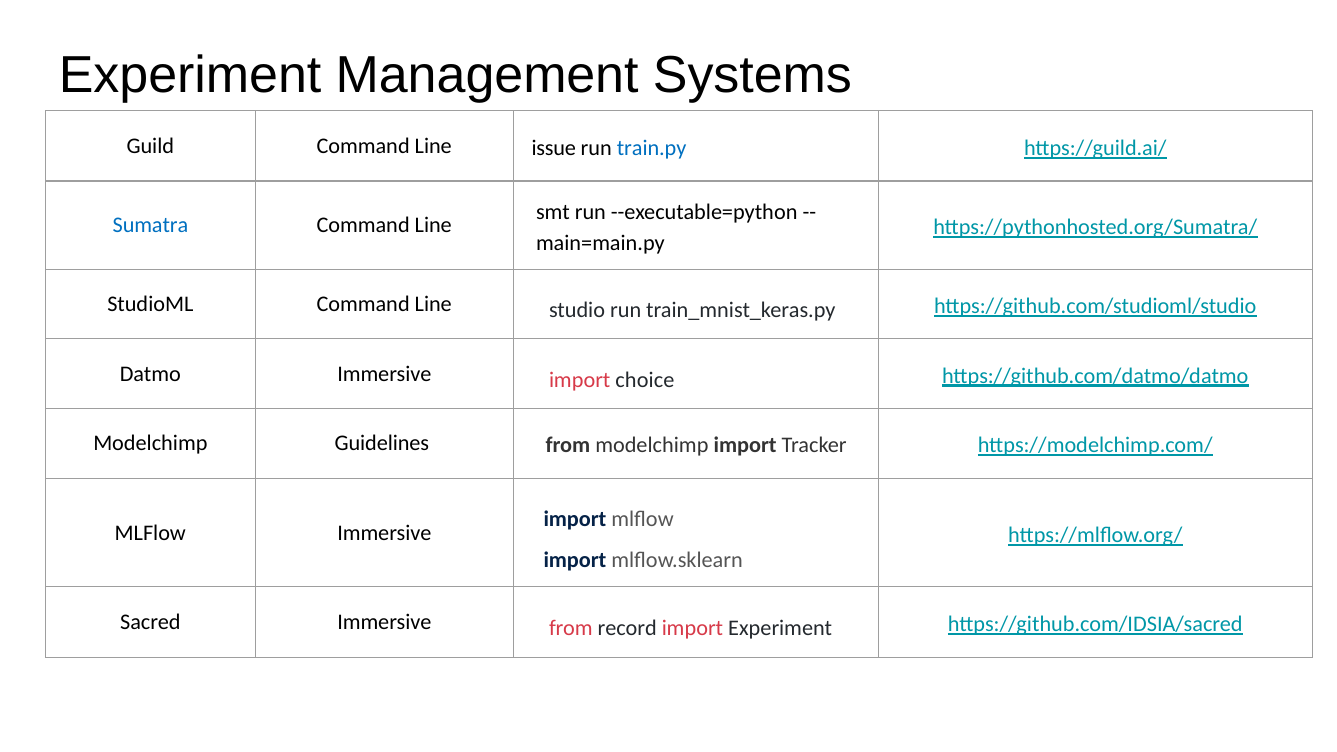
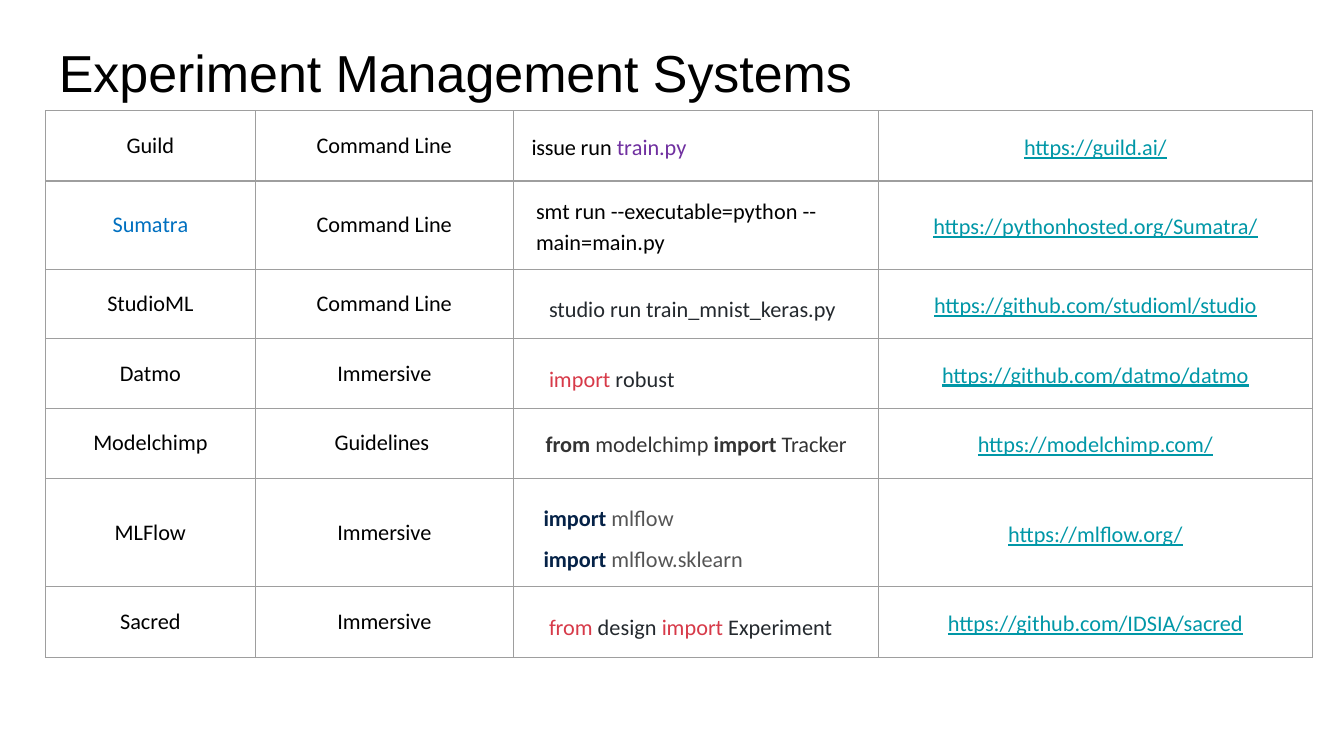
train.py colour: blue -> purple (652, 148)
choice: choice -> robust (645, 380)
record: record -> design (627, 628)
